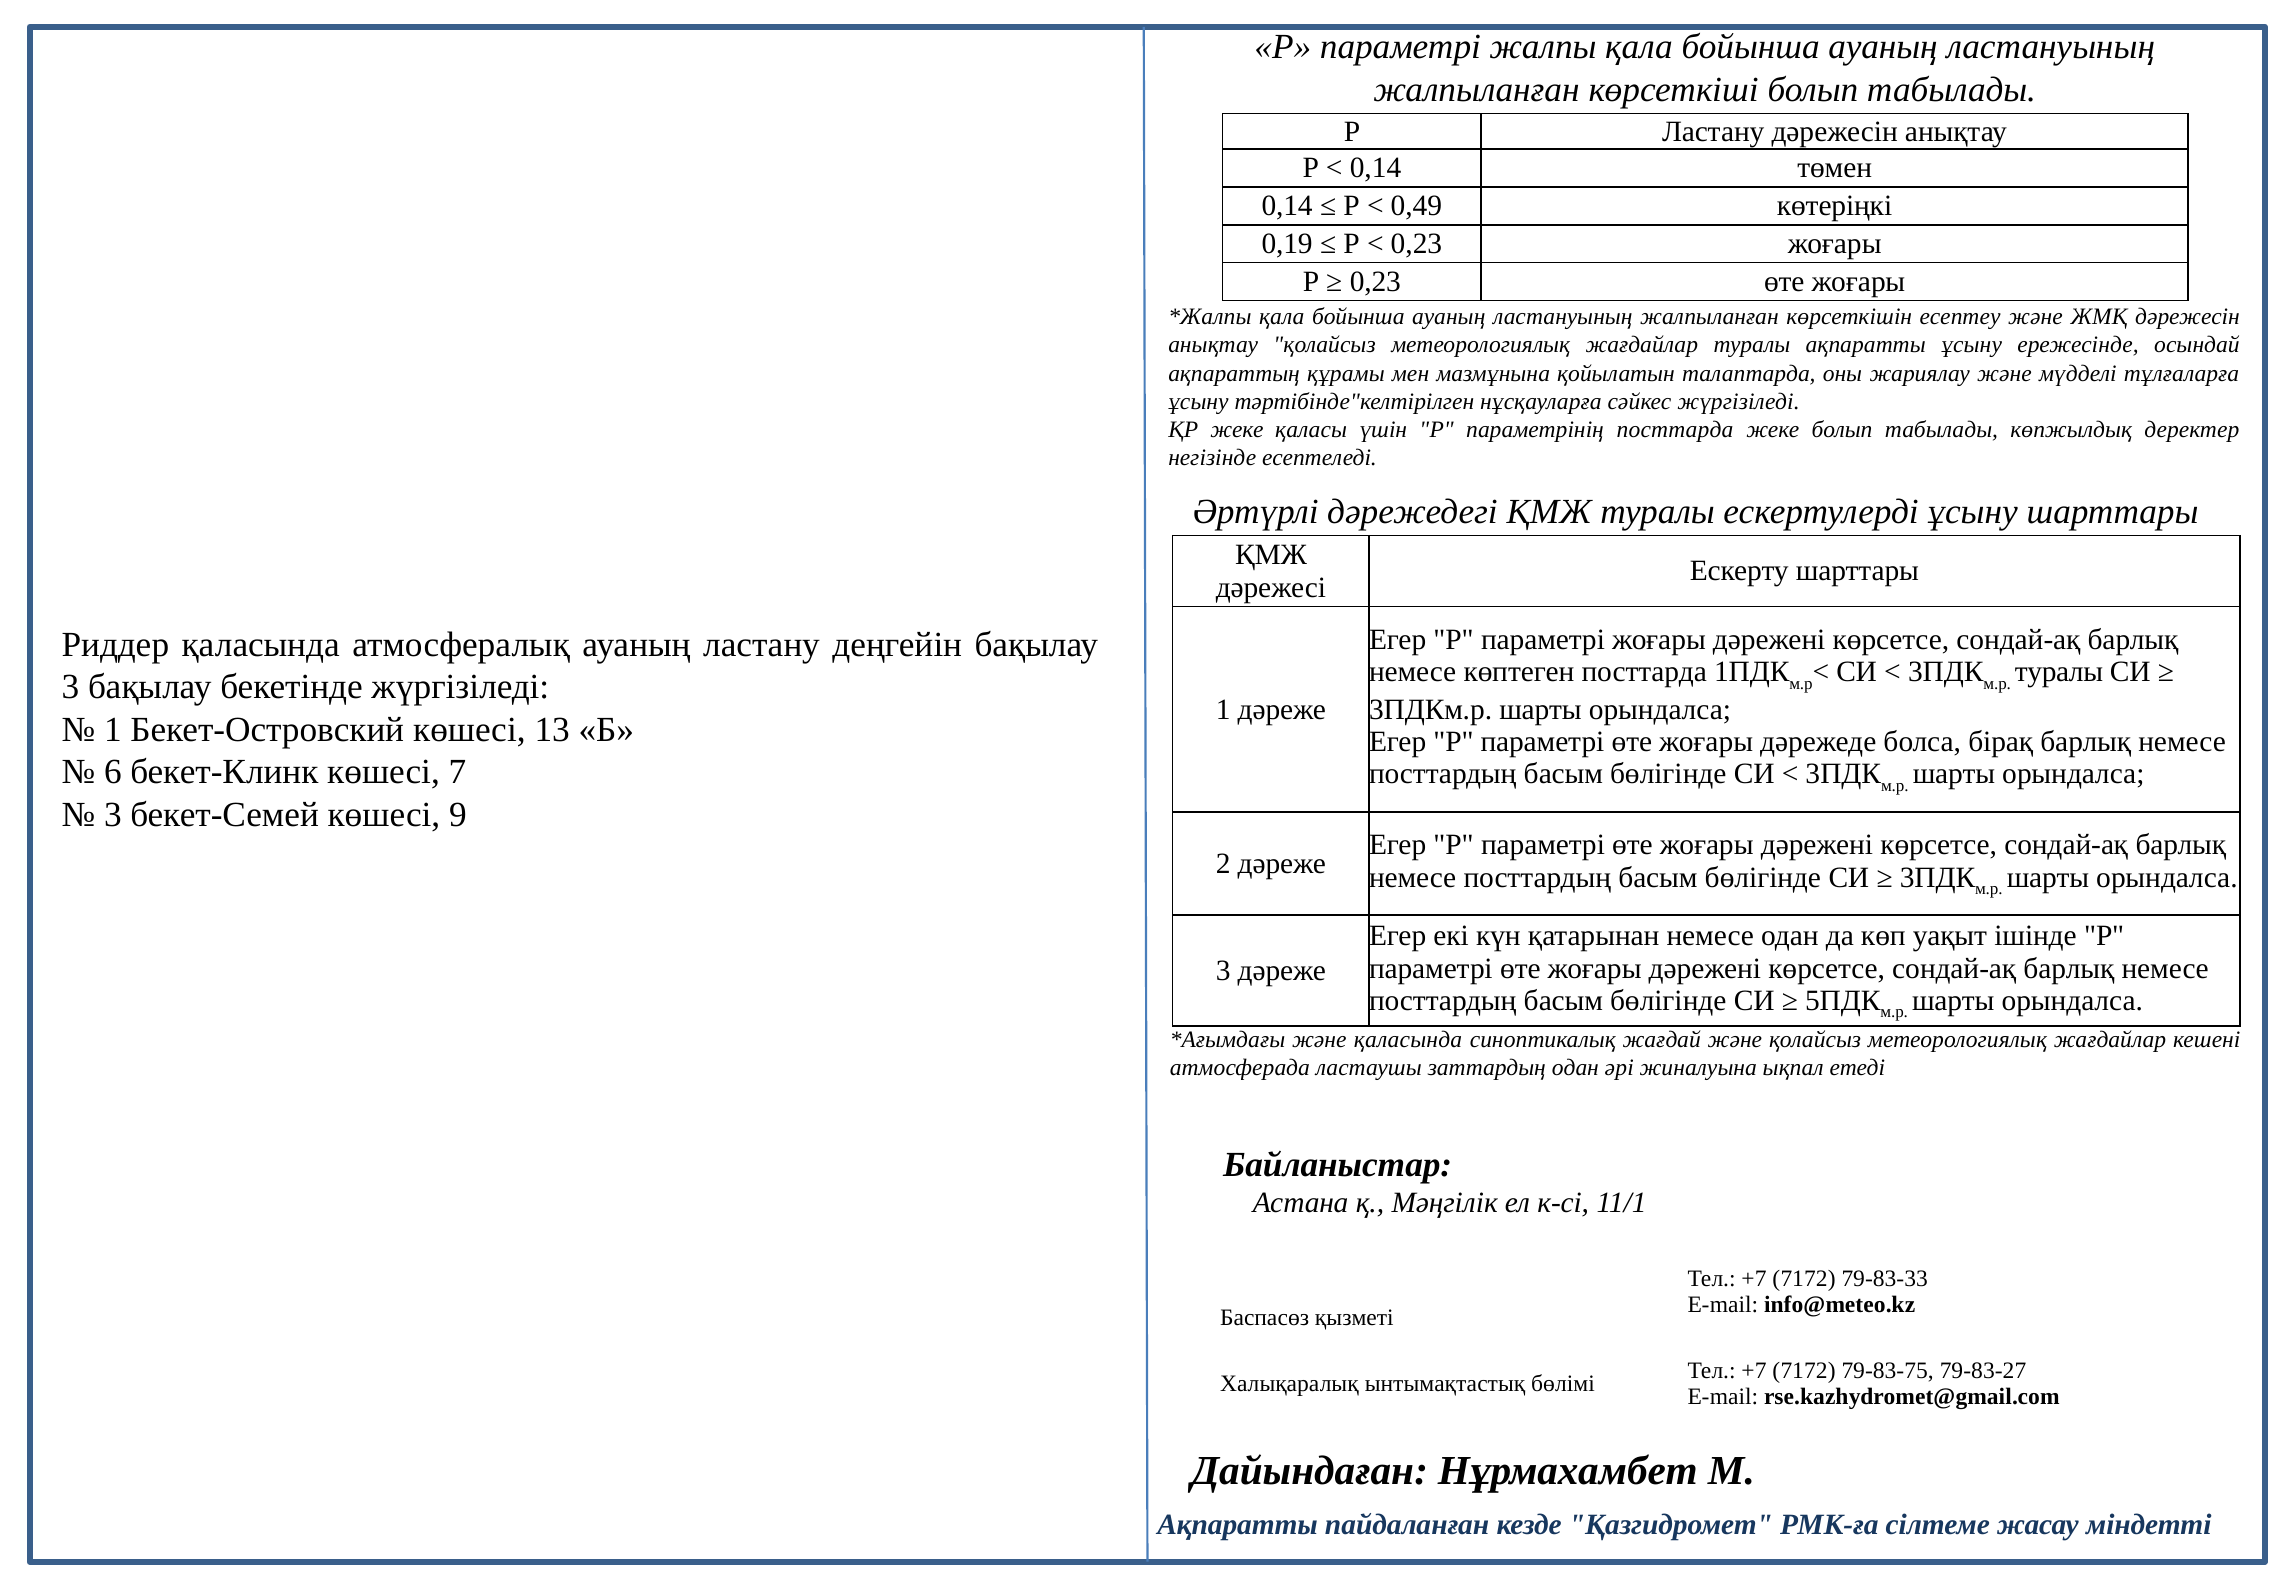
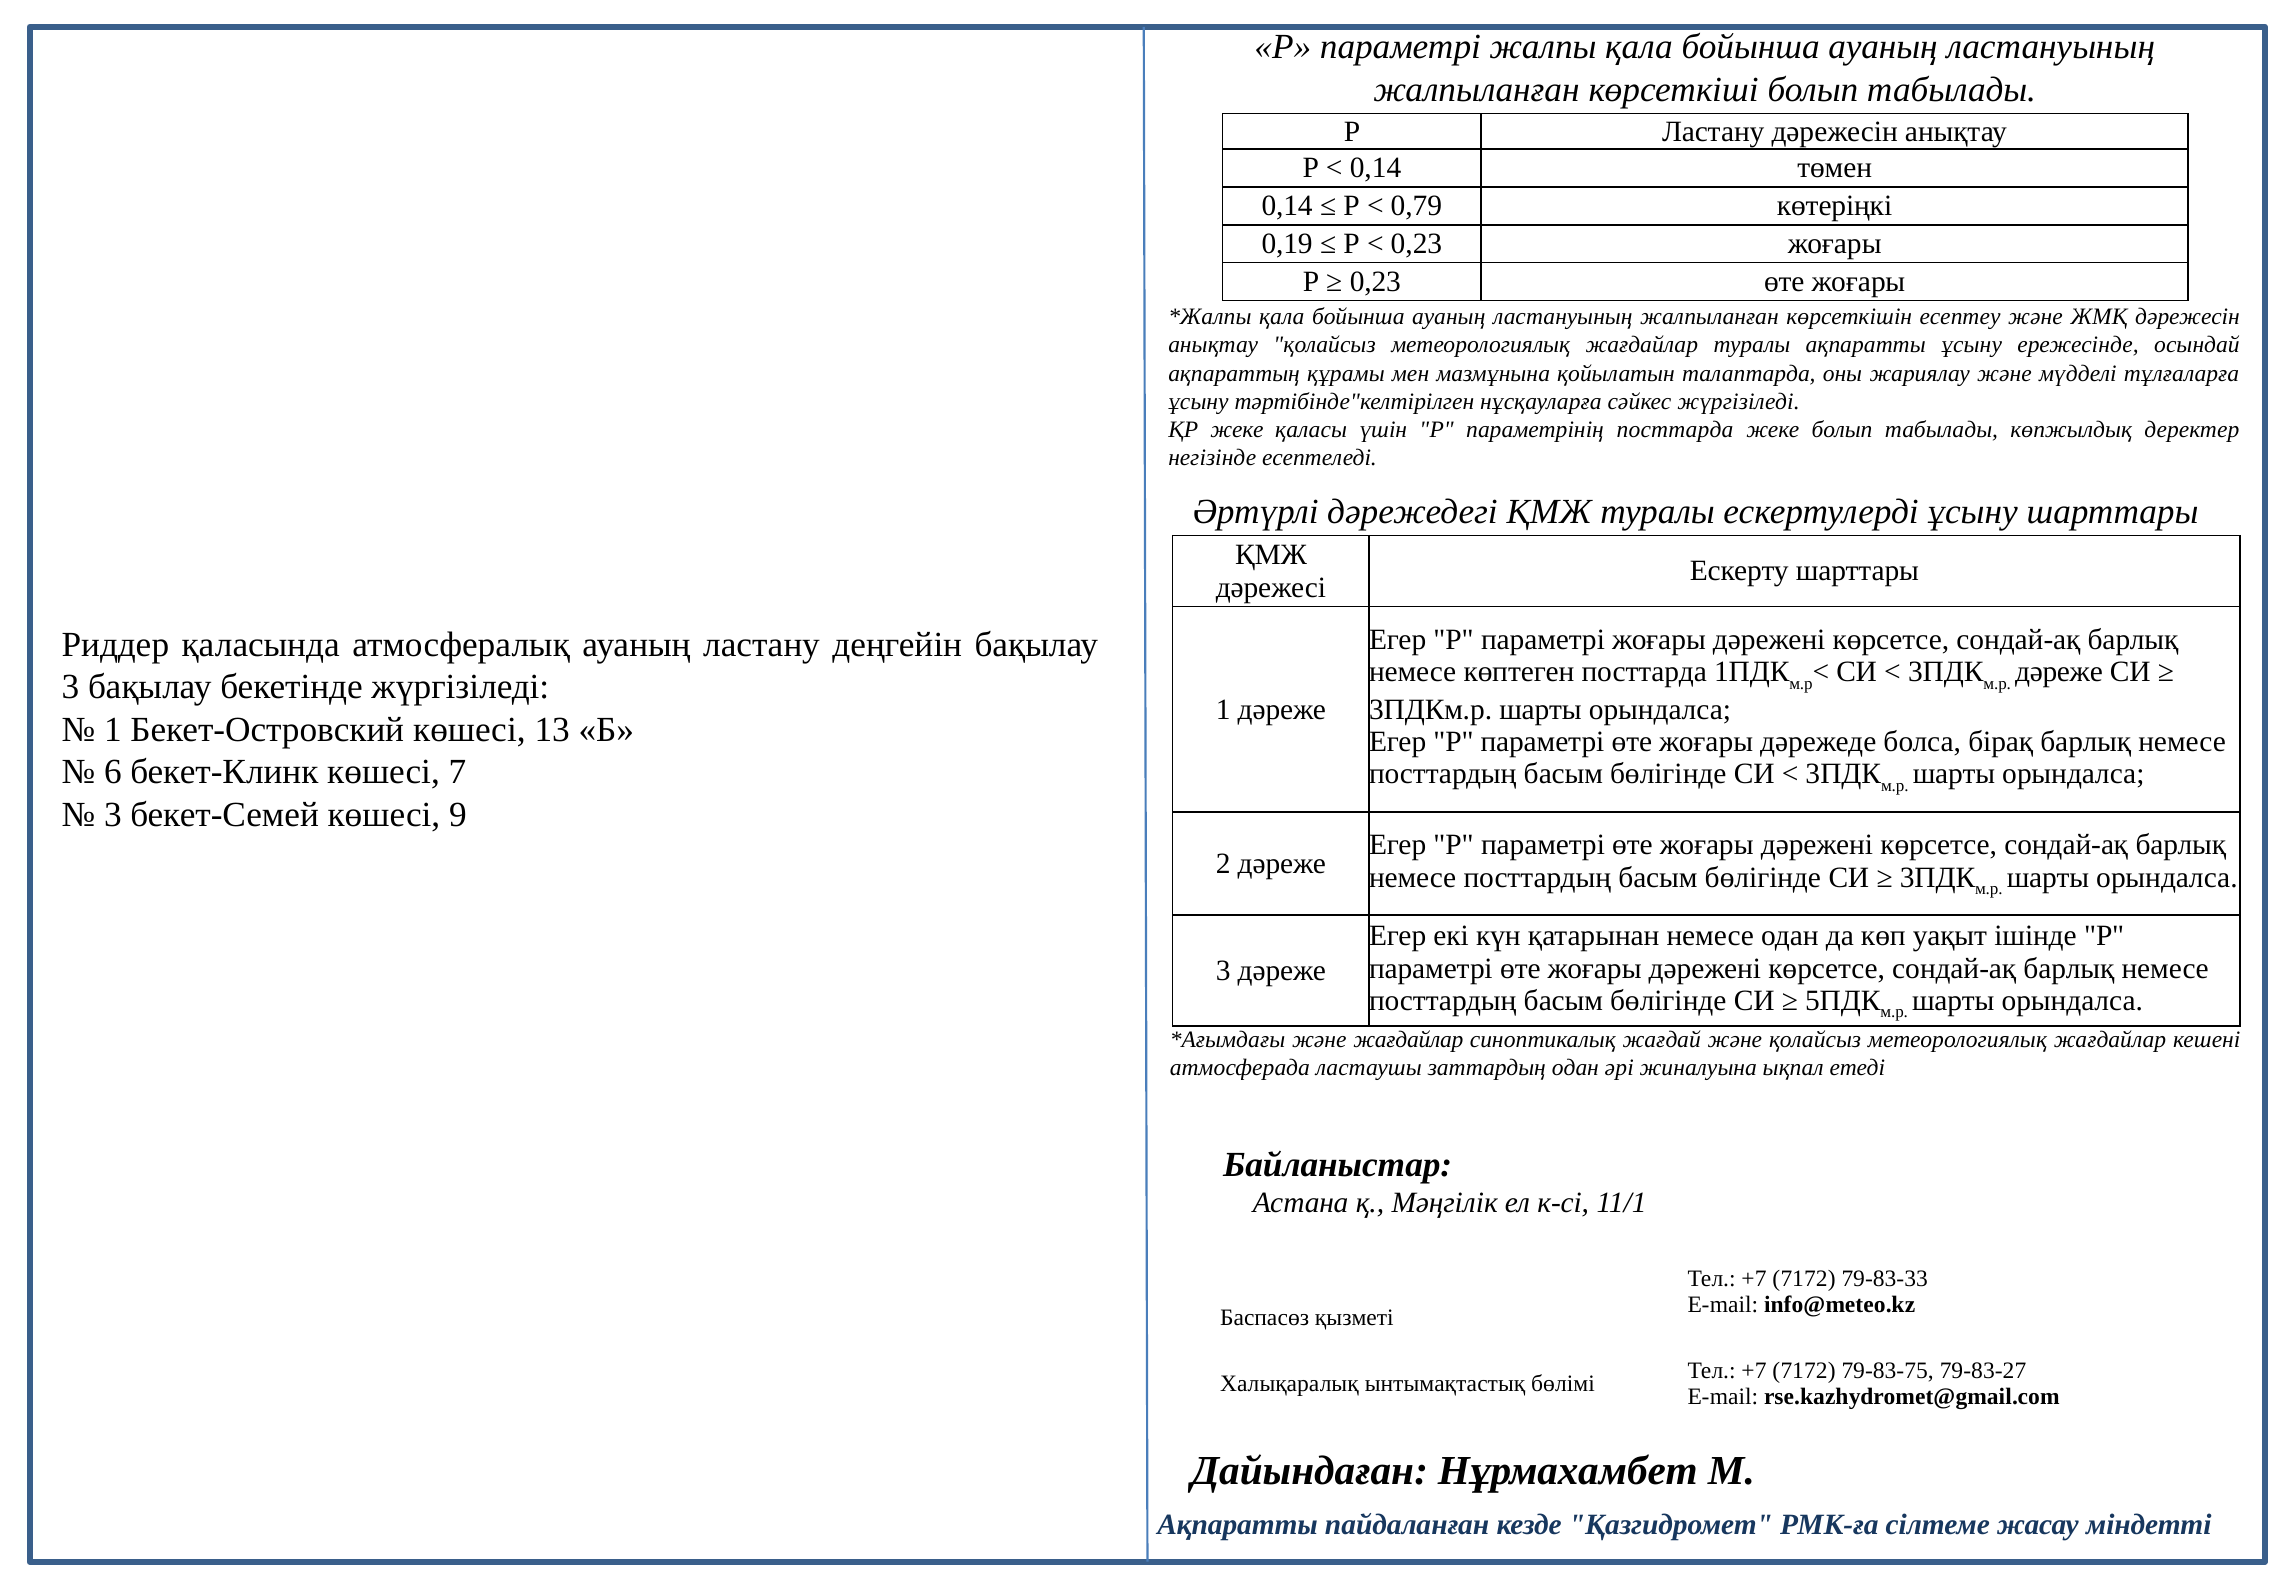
0,49: 0,49 -> 0,79 (1416, 206)
туралы: туралы -> дәреже (2059, 672)
және қаласында: қаласында -> жағдайлар (1408, 1040)
